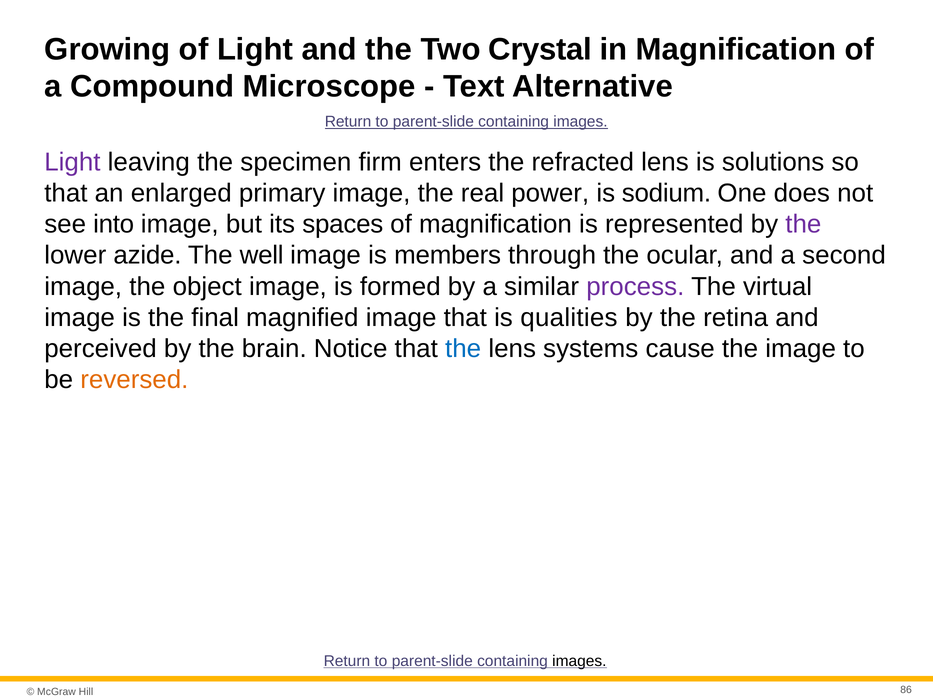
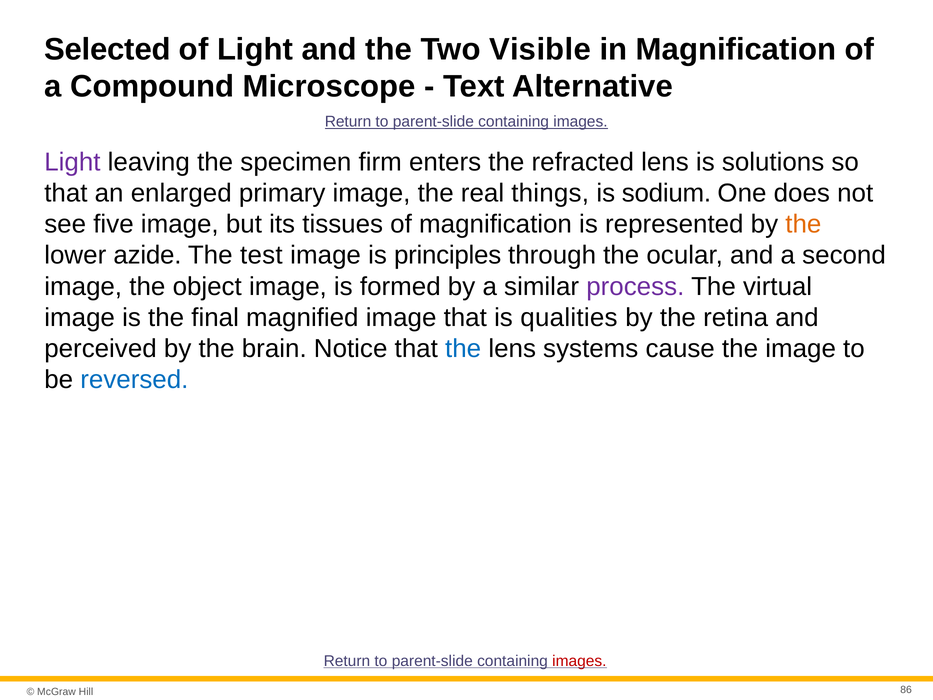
Growing: Growing -> Selected (107, 49)
Crystal: Crystal -> Visible (540, 49)
power: power -> things (550, 193)
into: into -> five (113, 224)
spaces: spaces -> tissues (343, 224)
the colour: purple -> orange (803, 224)
well: well -> test (261, 255)
members: members -> principles (448, 255)
reversed colour: orange -> blue (134, 380)
images colour: black -> red (579, 661)
